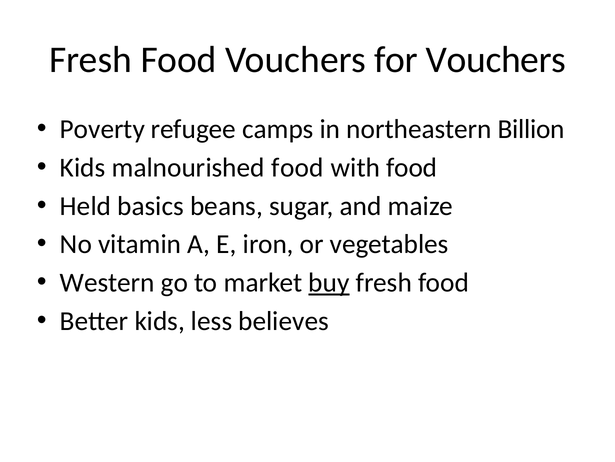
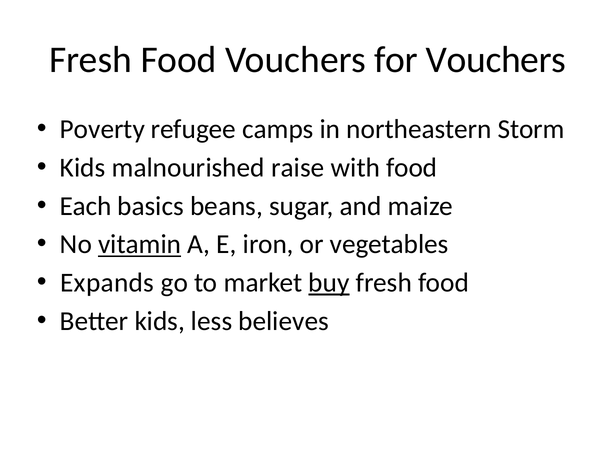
Billion: Billion -> Storm (531, 129)
malnourished food: food -> raise (298, 167)
Held: Held -> Each (86, 206)
vitamin underline: none -> present (140, 244)
Western: Western -> Expands (107, 282)
